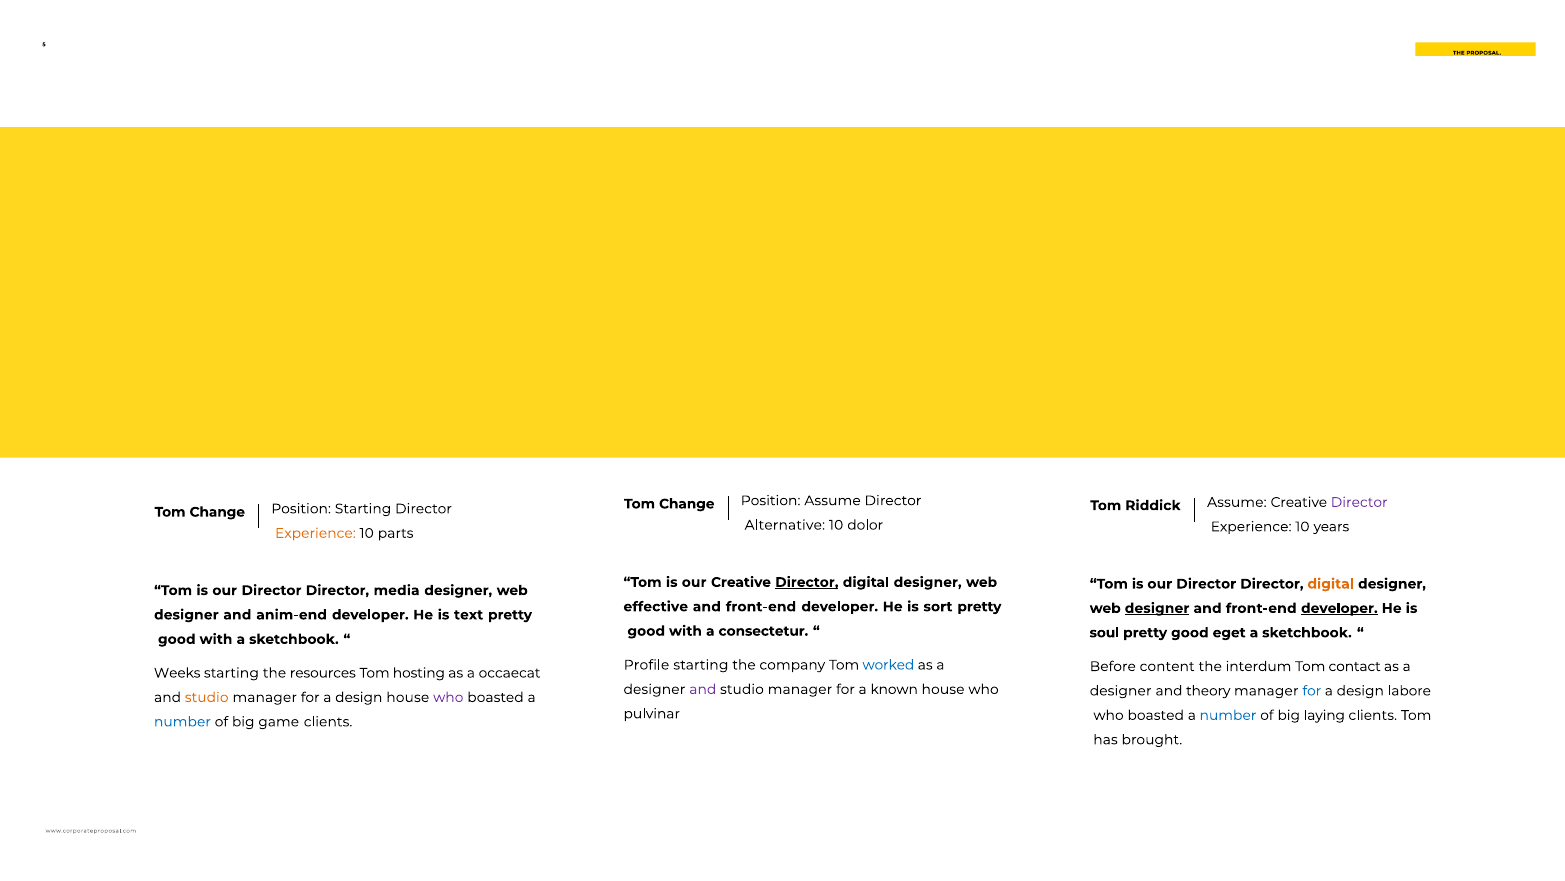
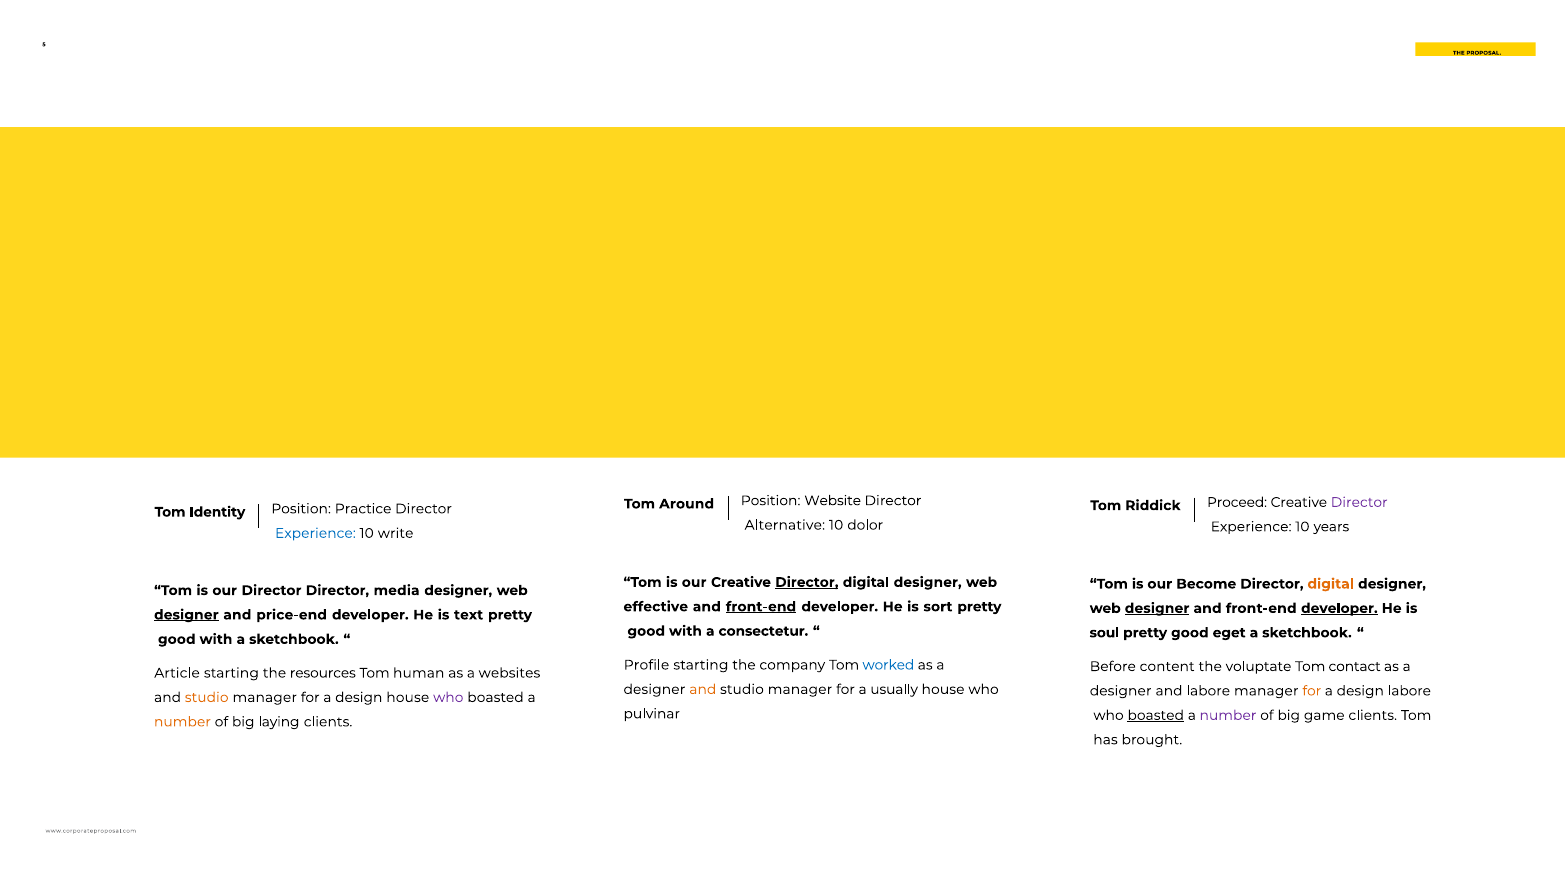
Position Assume: Assume -> Website (833, 500)
Assume: Assume -> Proceed (1237, 502)
Change: Change -> Around (687, 504)
Position Starting: Starting -> Practice (363, 508)
Change: Change -> Identity (217, 512)
Experience colour: orange -> blue (315, 533)
parts: parts -> write (396, 533)
Director: Director -> Become (1206, 584)
front-end underline: none -> present (761, 606)
designer underline: none -> present (186, 614)
anim-end: anim-end -> price-end (292, 614)
interdum: interdum -> voluptate (1259, 666)
Weeks: Weeks -> Article (177, 673)
hosting: hosting -> human (419, 673)
occaecat: occaecat -> websites (509, 673)
and colour: purple -> orange (703, 689)
known: known -> usually (894, 689)
and theory: theory -> labore (1208, 690)
for colour: blue -> orange (1312, 690)
boasted underline: none -> present (1156, 715)
number colour: blue -> purple (1228, 715)
laying: laying -> game (1324, 715)
number colour: blue -> orange (182, 721)
game: game -> laying (279, 721)
